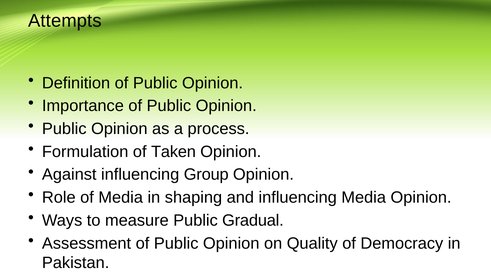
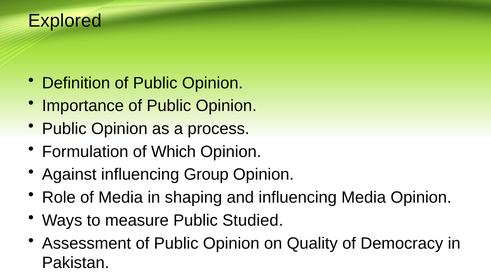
Attempts: Attempts -> Explored (65, 21)
Taken: Taken -> Which (173, 152)
Gradual: Gradual -> Studied (253, 221)
